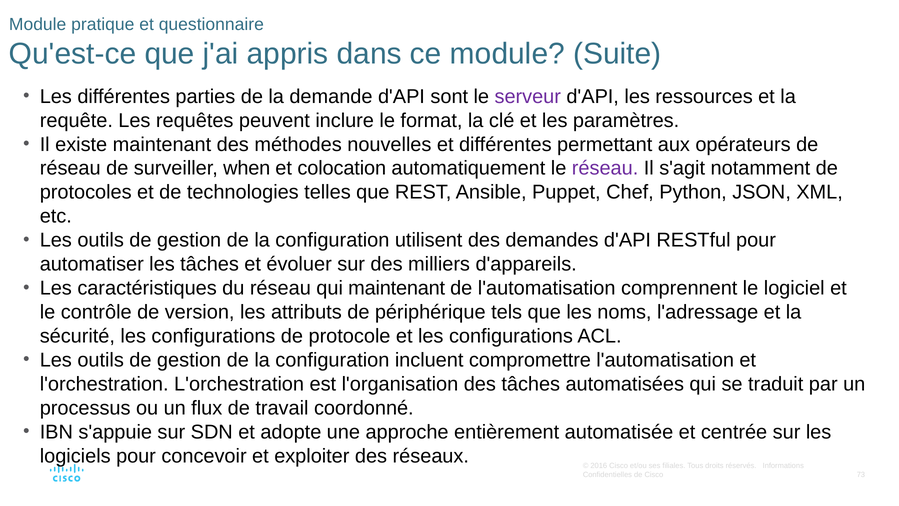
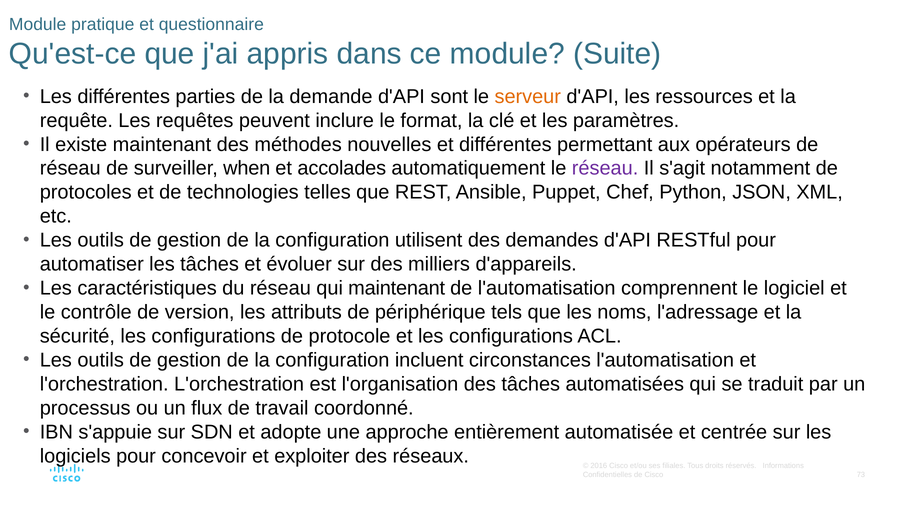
serveur colour: purple -> orange (528, 96)
colocation: colocation -> accolades (342, 168)
compromettre: compromettre -> circonstances (530, 360)
